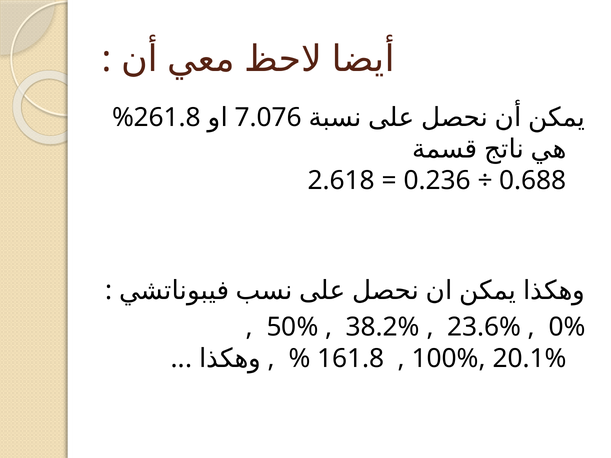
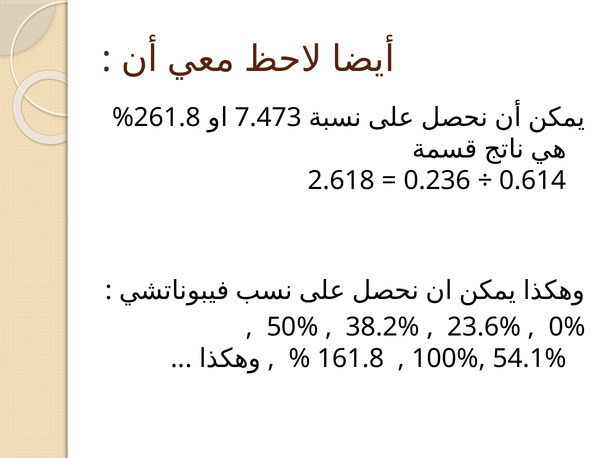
7.076: 7.076 -> 7.473 (268, 117)
0.688: 0.688 -> 0.614 (533, 181)
20.1%: 20.1% -> 54.1% (530, 359)
